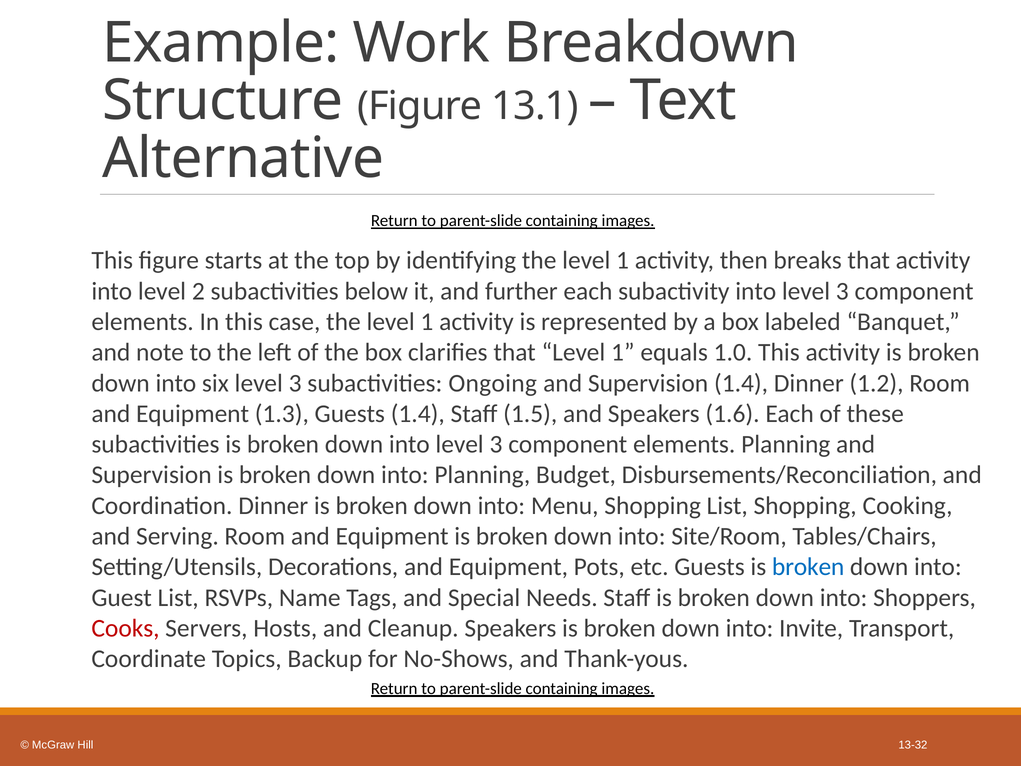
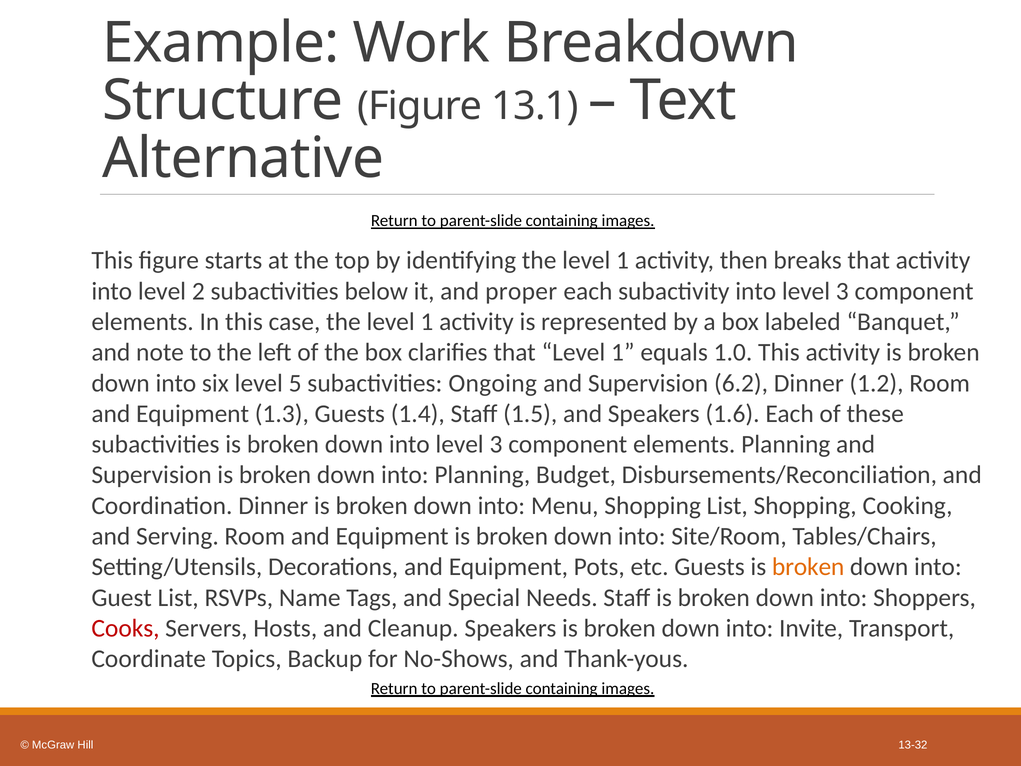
further: further -> proper (521, 291)
six level 3: 3 -> 5 (295, 383)
Supervision 1.4: 1.4 -> 6.2 (741, 383)
broken colour: blue -> orange (808, 567)
